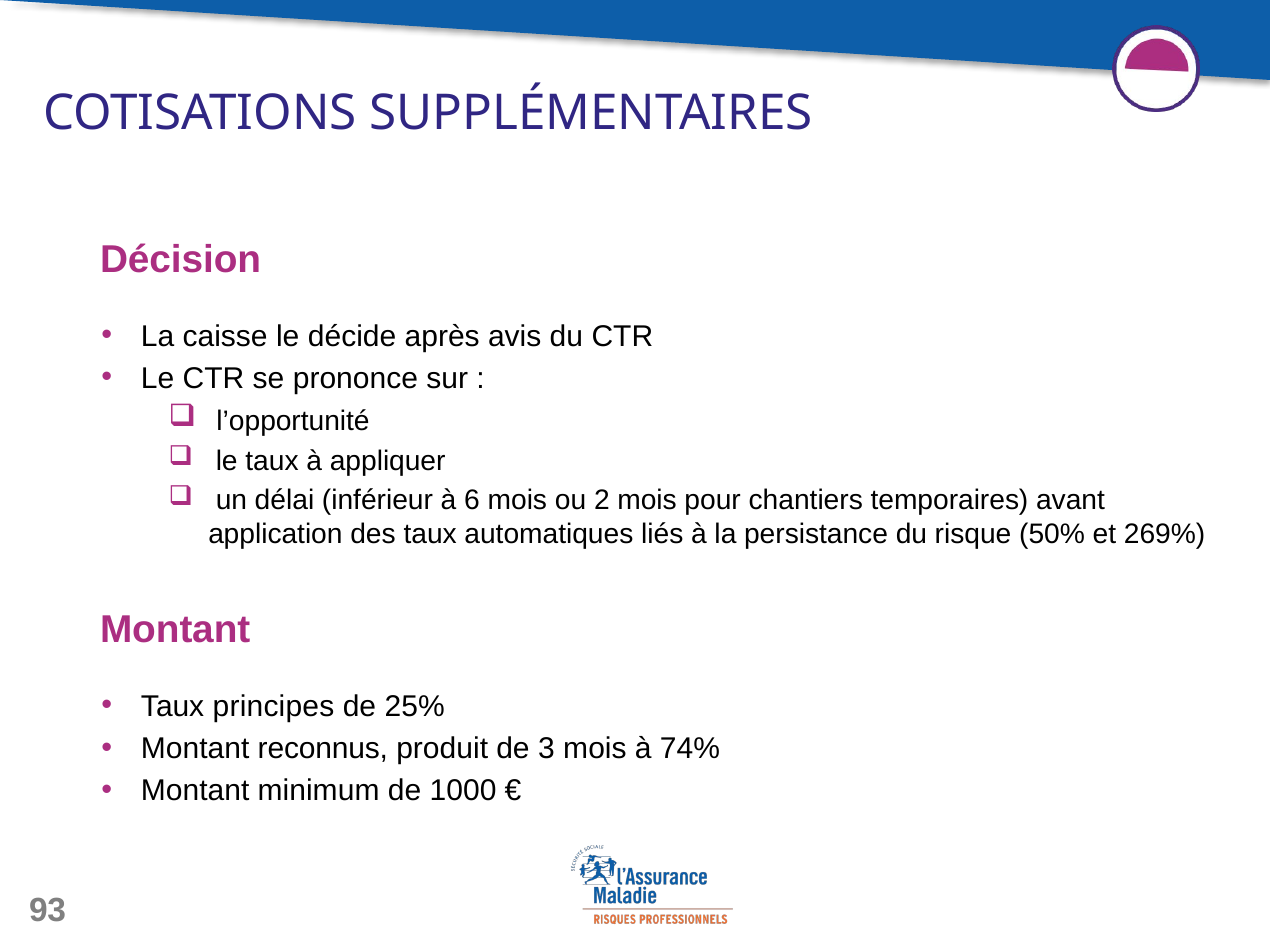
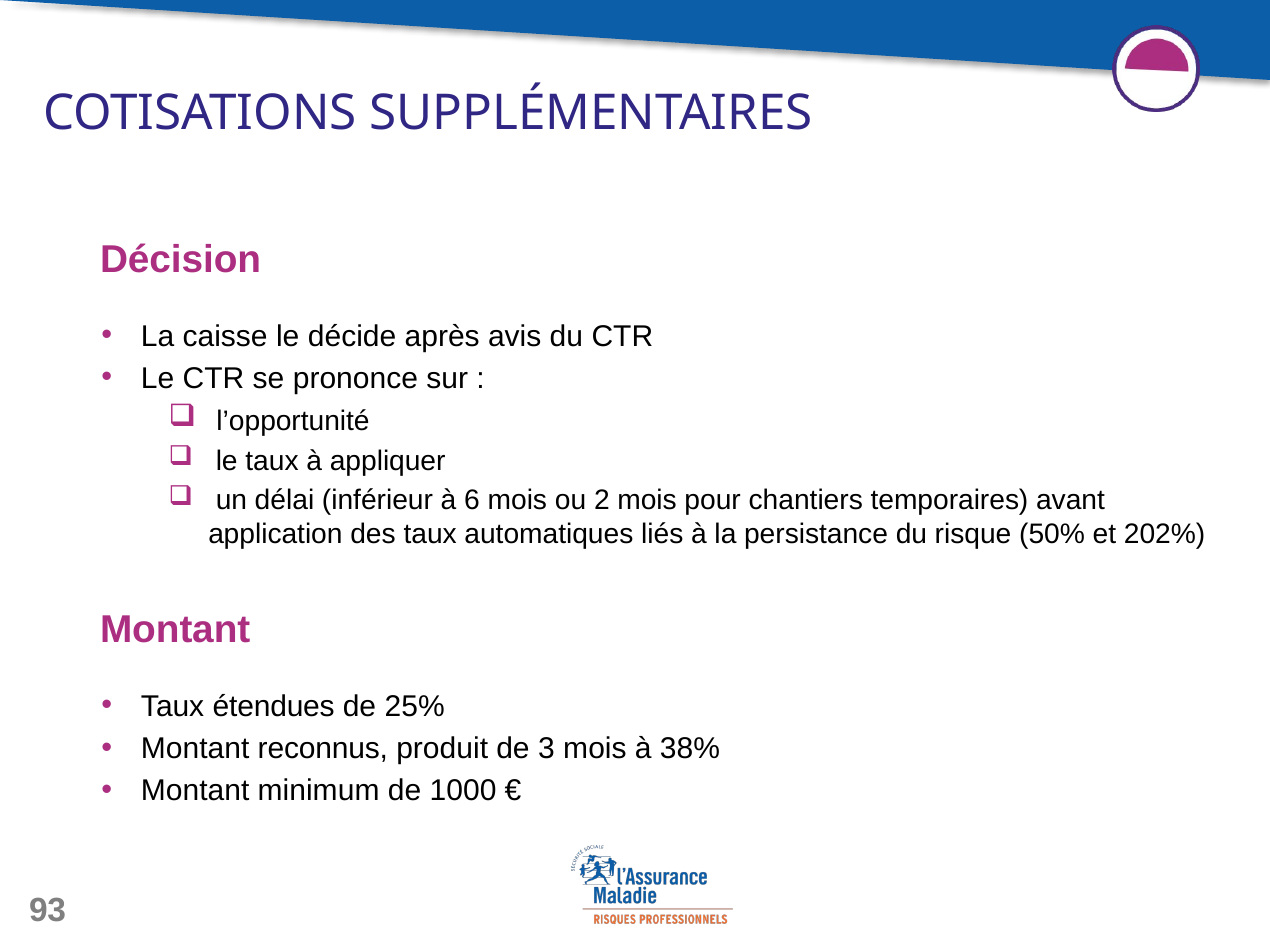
269%: 269% -> 202% (1165, 535)
principes: principes -> étendues (274, 707)
74%: 74% -> 38% (690, 749)
